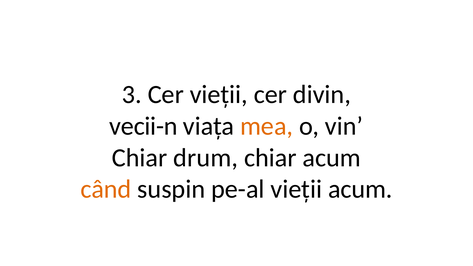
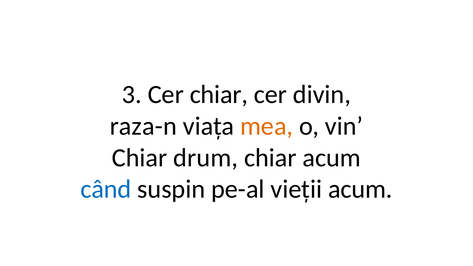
Cer vieții: vieții -> chiar (219, 95)
vecii-n: vecii-n -> raza-n (143, 126)
când colour: orange -> blue (106, 189)
